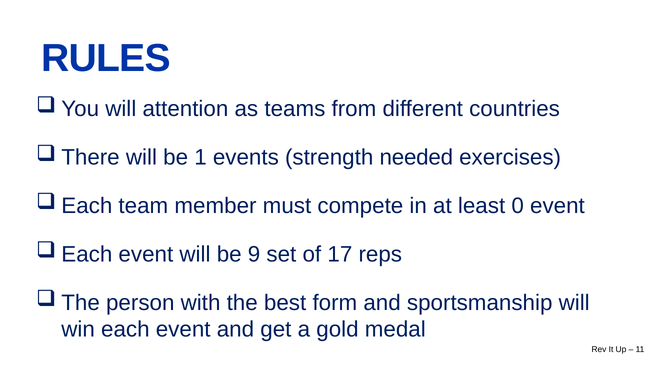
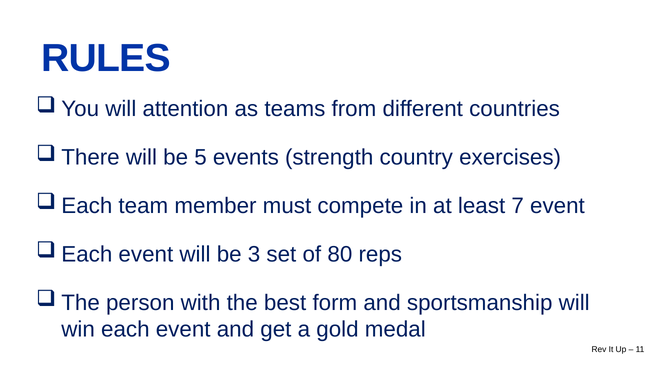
1: 1 -> 5 (200, 157)
needed: needed -> country (416, 157)
0: 0 -> 7 (518, 206)
9: 9 -> 3 (254, 254)
17: 17 -> 80 (340, 254)
